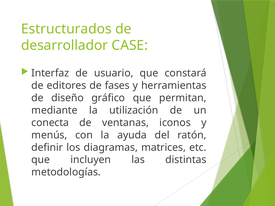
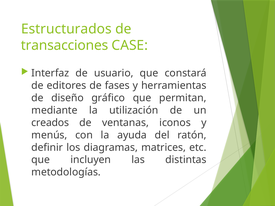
desarrollador: desarrollador -> transacciones (65, 45)
conecta: conecta -> creados (50, 123)
